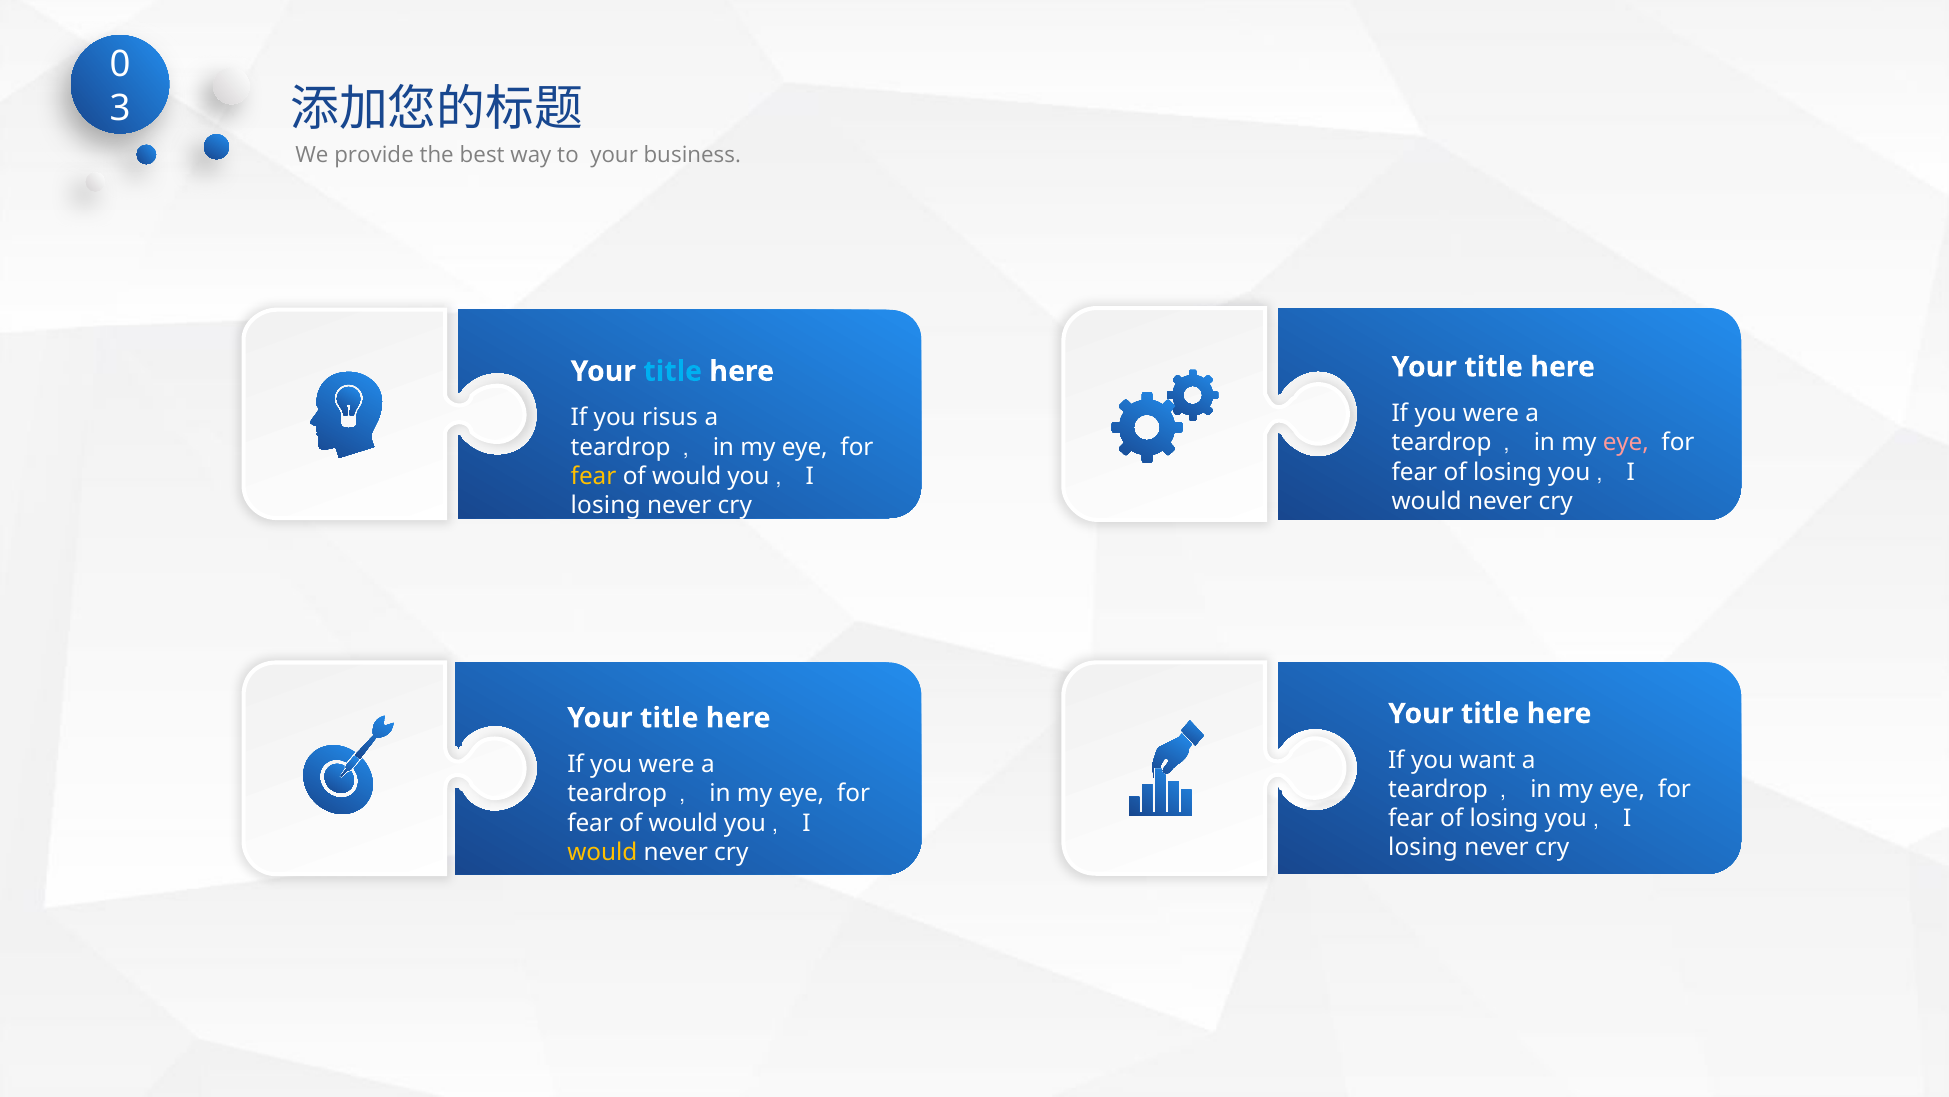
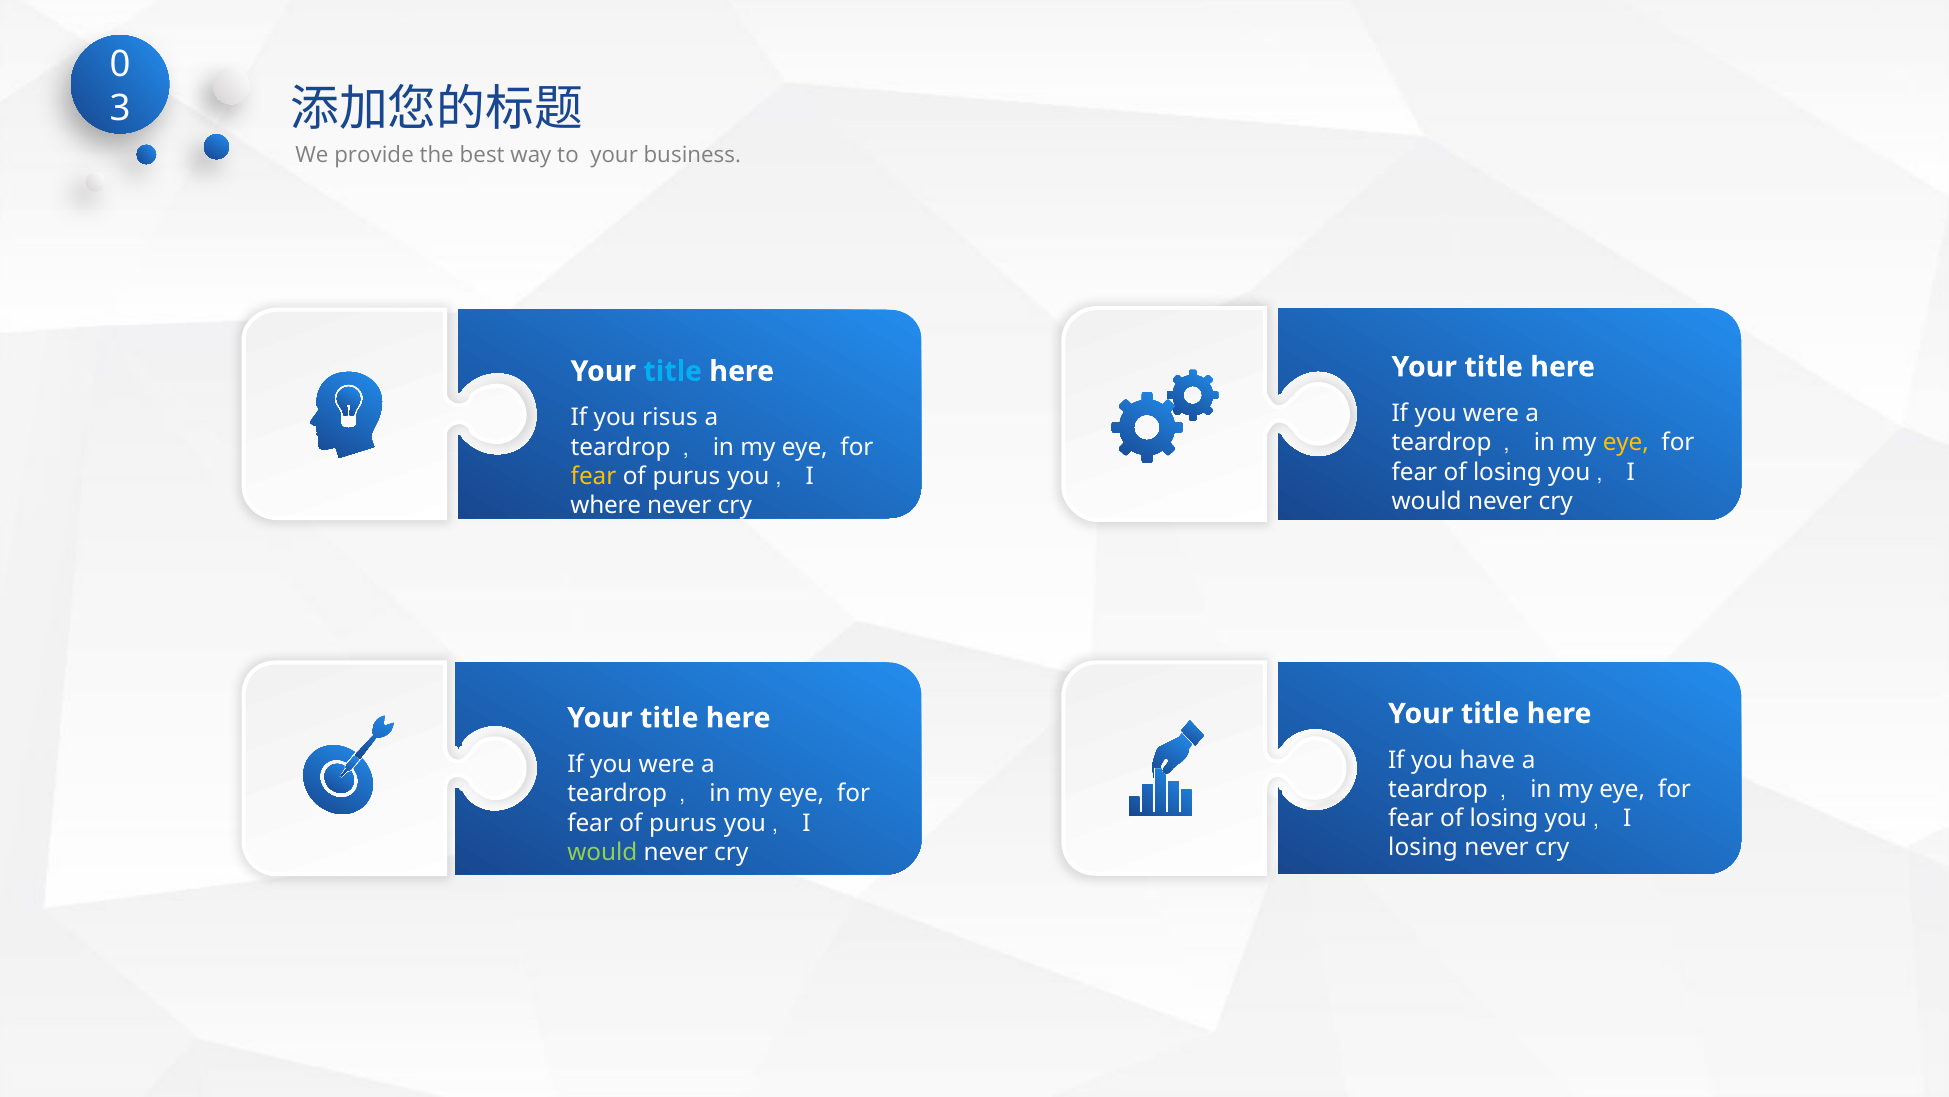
eye colour: pink -> yellow (1626, 442)
would: would -> purus (686, 476)
losing: losing -> where (606, 505)
want: want -> have (1487, 760)
would: would -> purus (683, 822)
would colour: yellow -> light green (602, 852)
